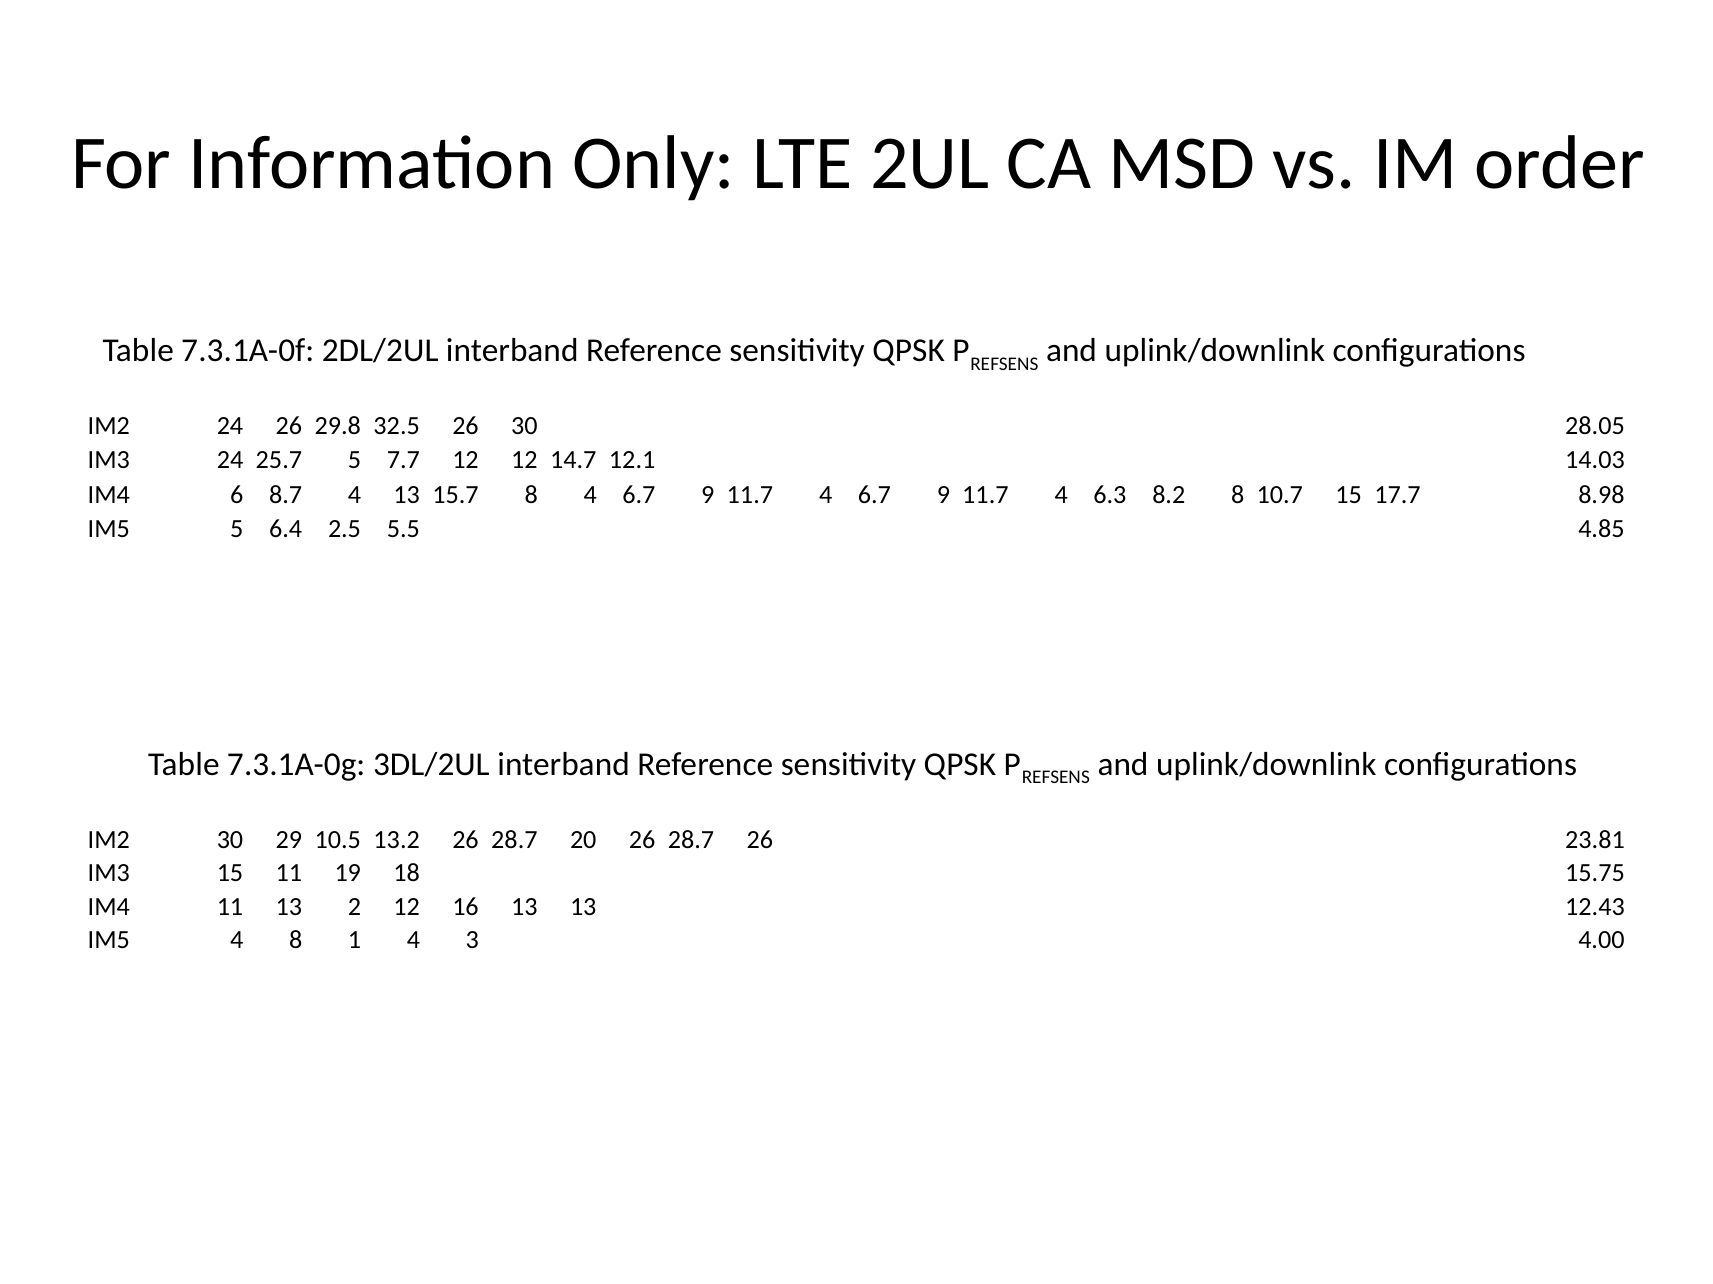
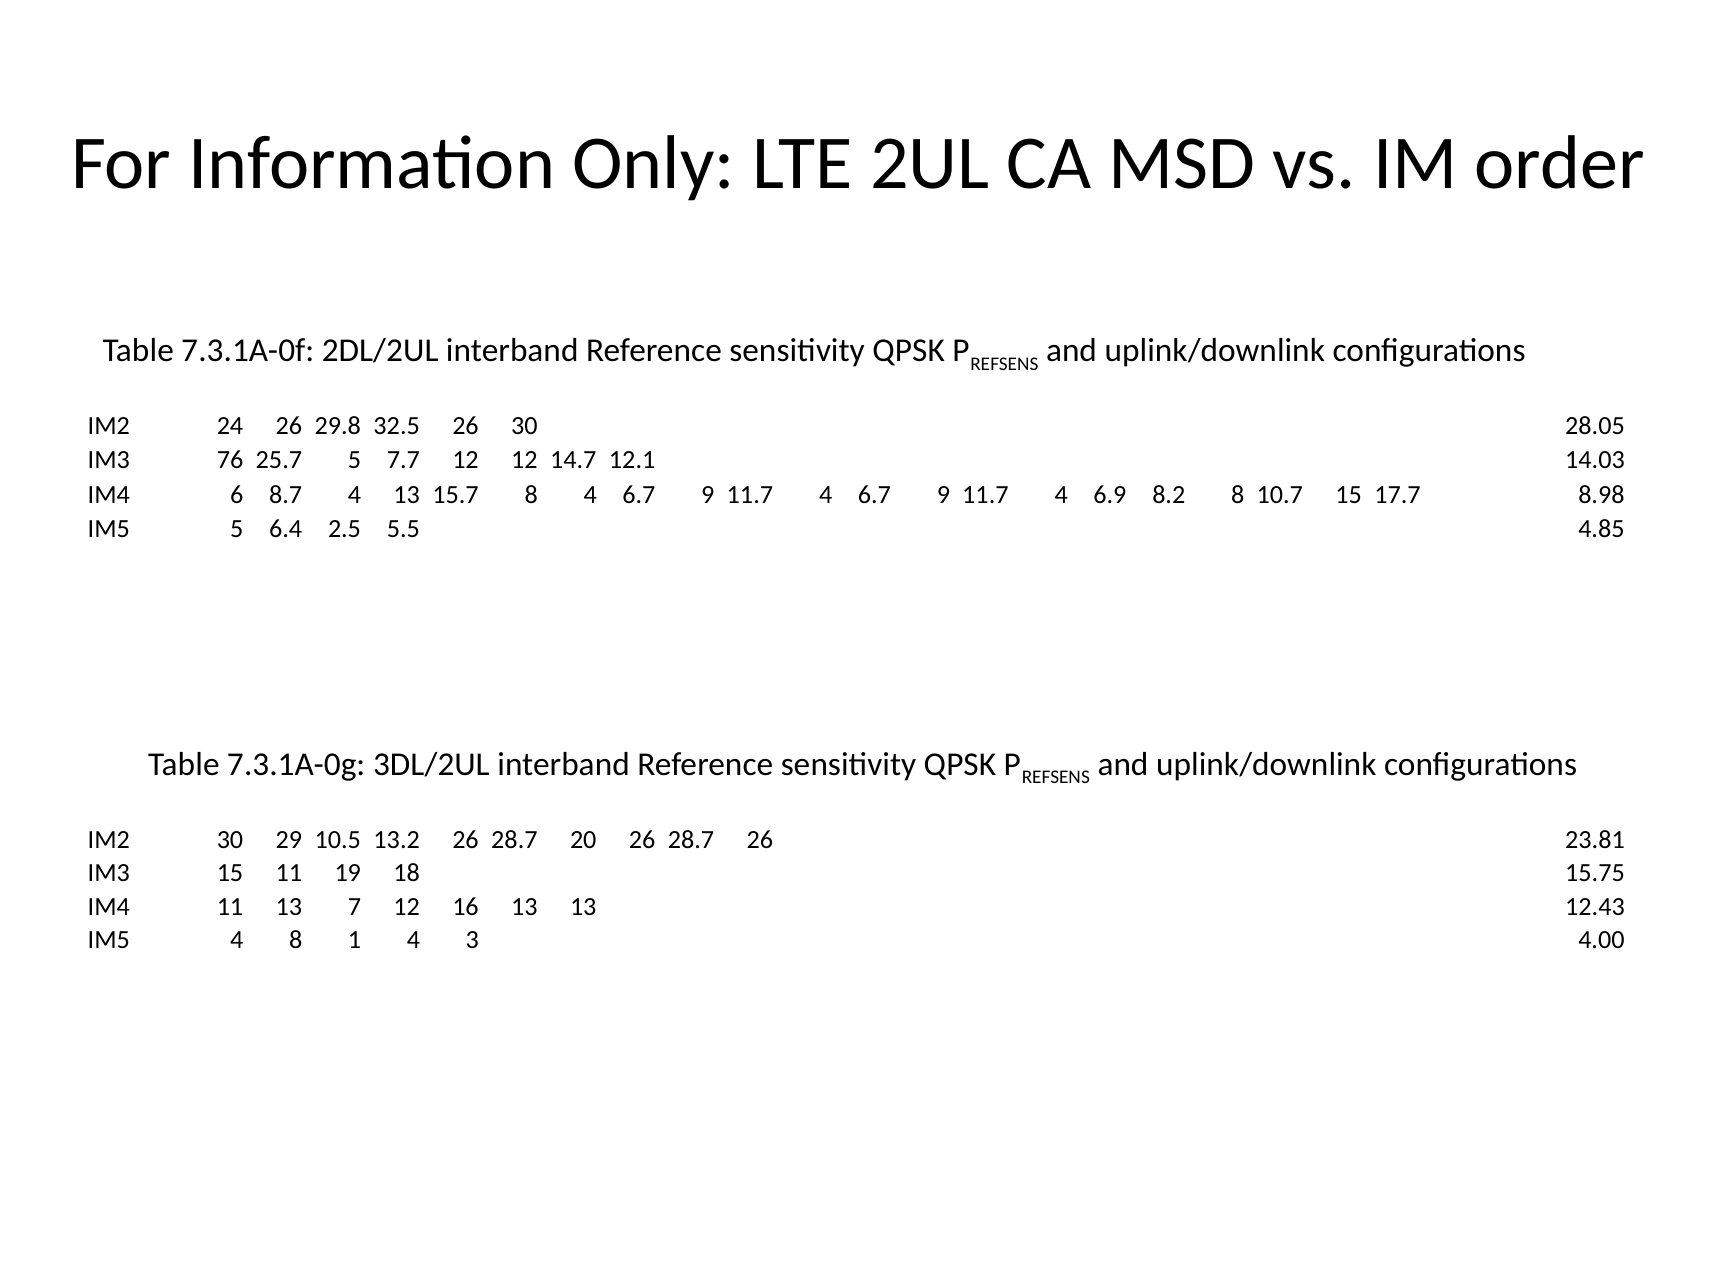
IM3 24: 24 -> 76 (230, 460)
6.3: 6.3 -> 6.9 (1110, 495)
2: 2 -> 7 (355, 907)
